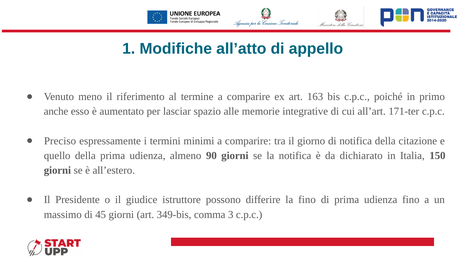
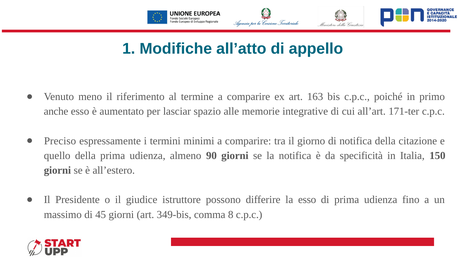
dichiarato: dichiarato -> specificità (361, 156)
la fino: fino -> esso (307, 200)
3: 3 -> 8 (231, 215)
